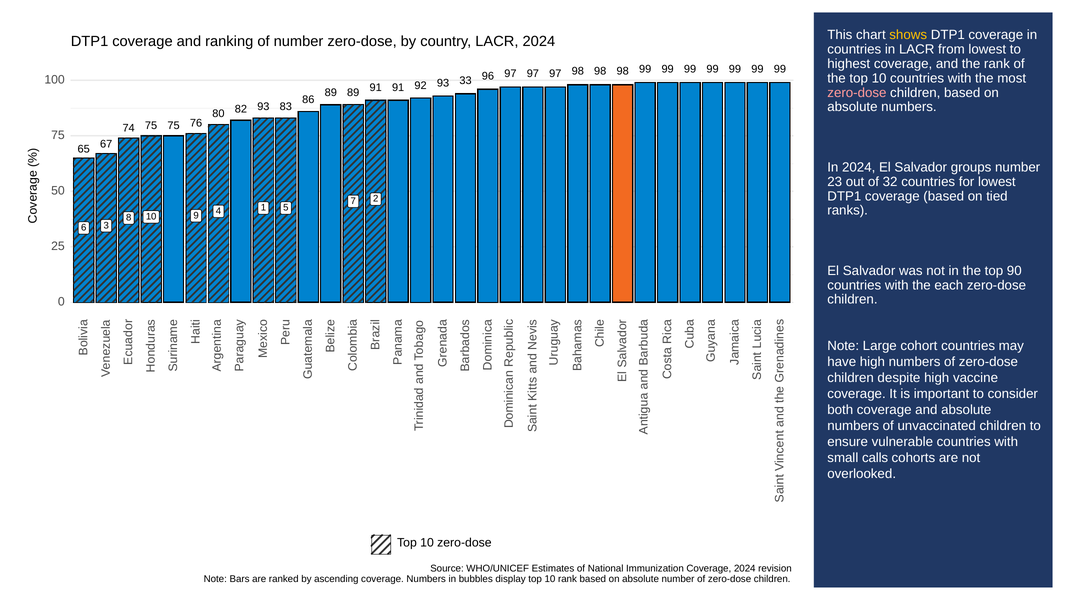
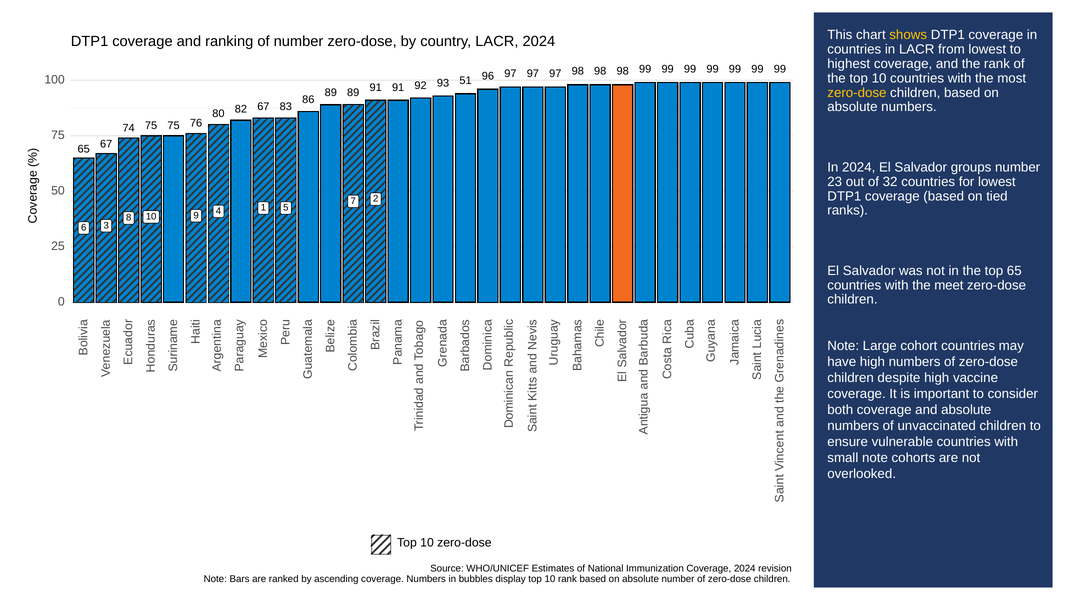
zero-dose colour: pink -> yellow (857, 93)
33: 33 -> 51 (466, 81)
82 93: 93 -> 67 (263, 107)
top 90: 90 -> 65 (1014, 271)
each: each -> meet (949, 285)
small calls: calls -> note (875, 458)
